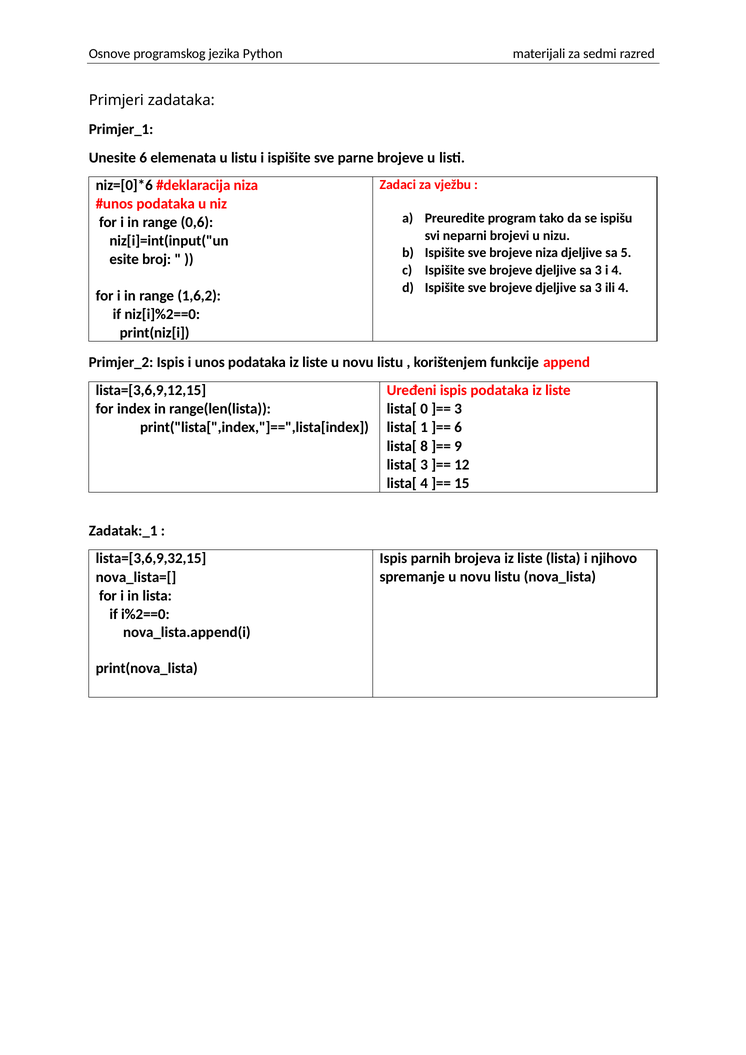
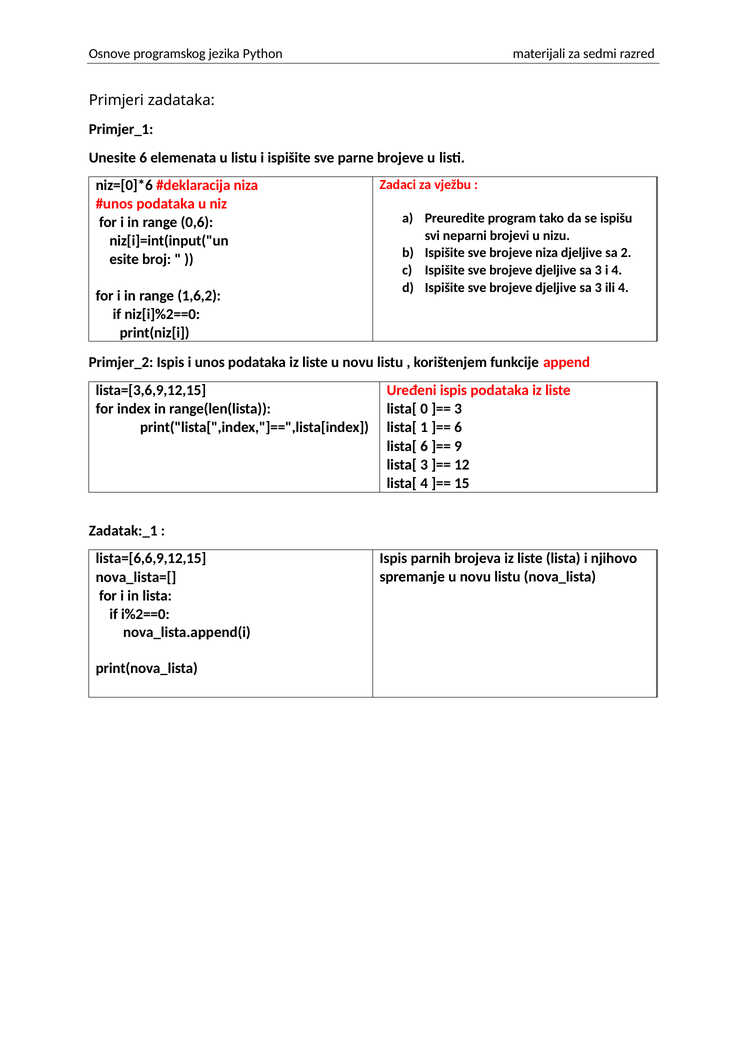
5: 5 -> 2 (626, 253)
lista[ 8: 8 -> 6 (424, 446)
lista=[3,6,9,32,15: lista=[3,6,9,32,15 -> lista=[6,6,9,12,15 (151, 559)
